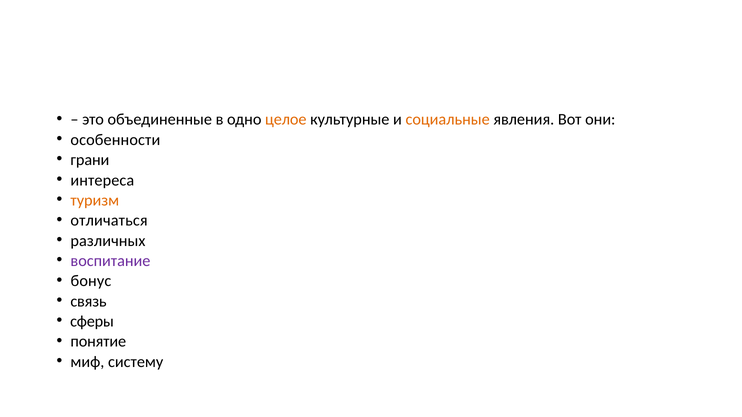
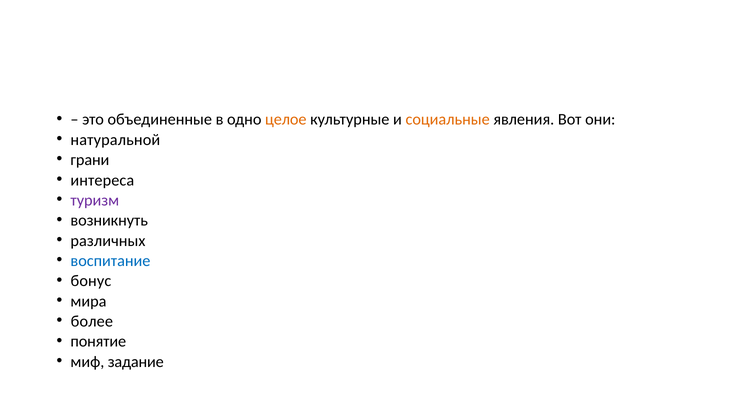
особенности: особенности -> натуральной (115, 140)
туризм colour: orange -> purple (95, 201)
отличаться: отличаться -> возникнуть (109, 221)
воспитание colour: purple -> blue (110, 261)
связь: связь -> мира (88, 302)
сферы: сферы -> более (92, 322)
систему: систему -> задание (136, 362)
